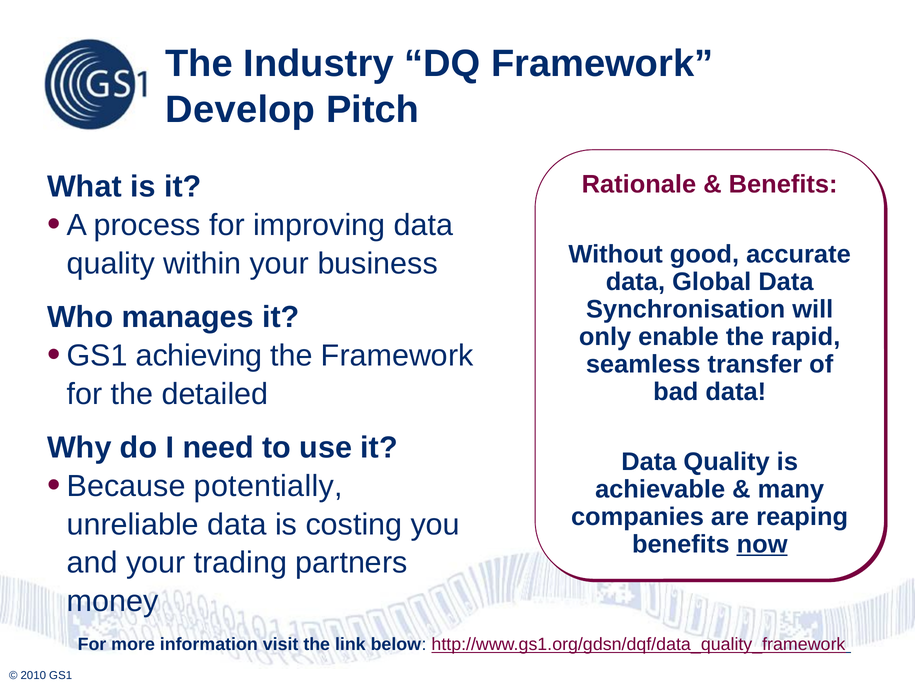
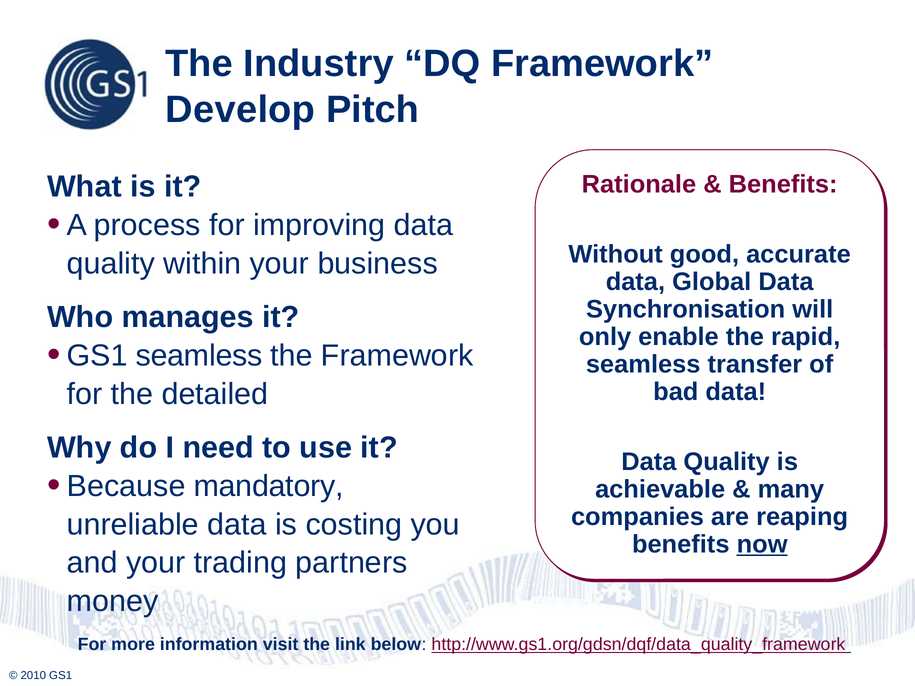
GS1 achieving: achieving -> seamless (199, 356)
potentially: potentially -> mandatory (269, 486)
